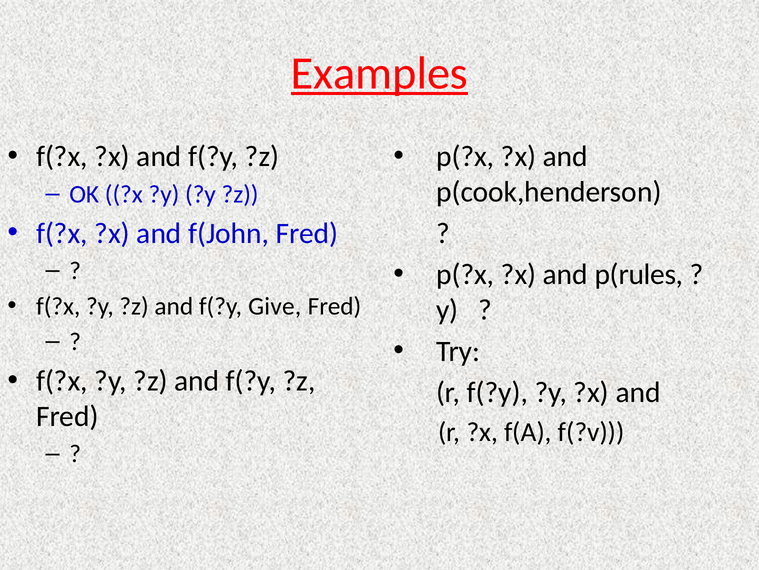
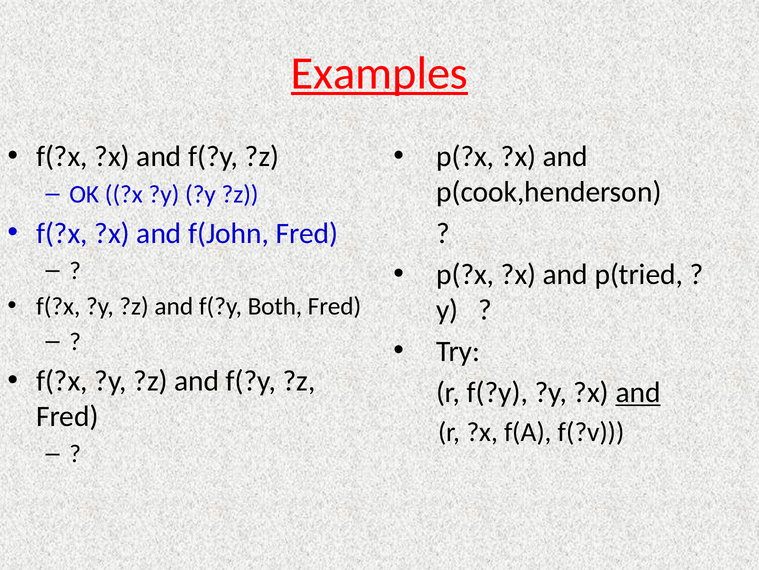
p(rules: p(rules -> p(tried (639, 274)
Give: Give -> Both (275, 306)
and underline: none -> present (638, 392)
